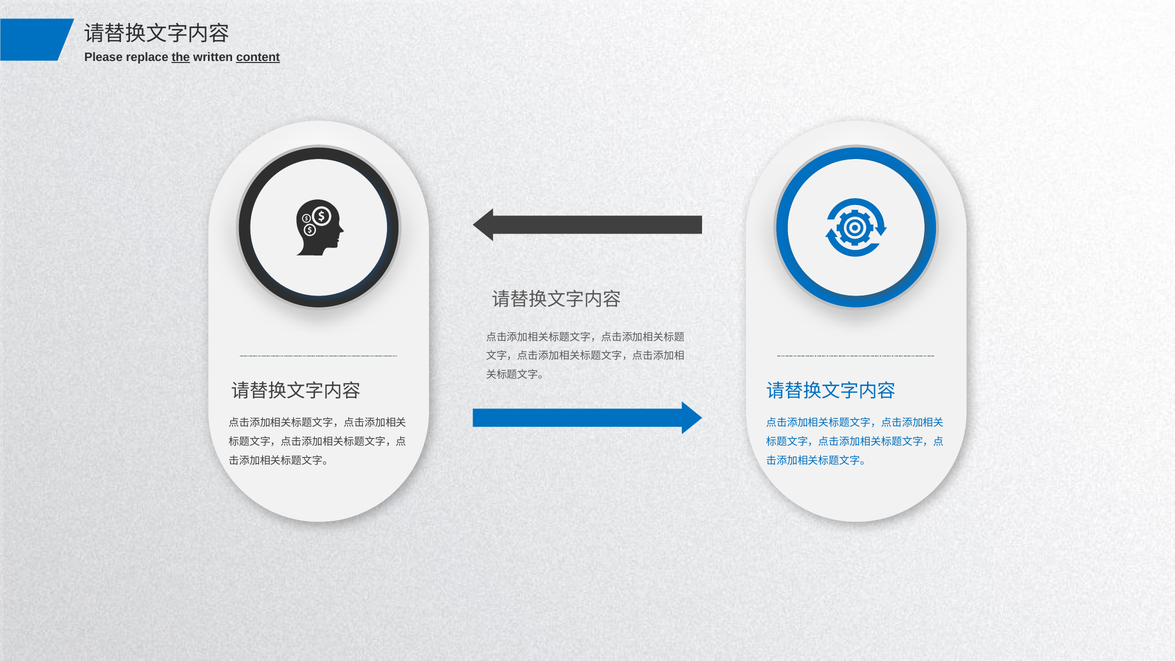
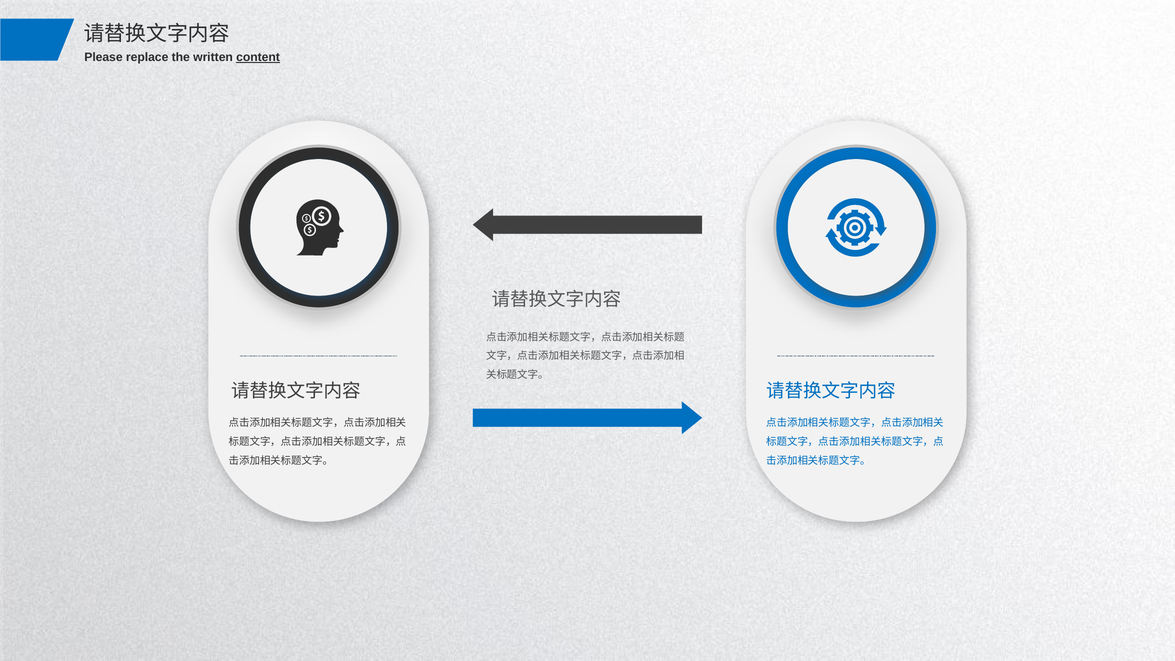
the underline: present -> none (181, 57)
